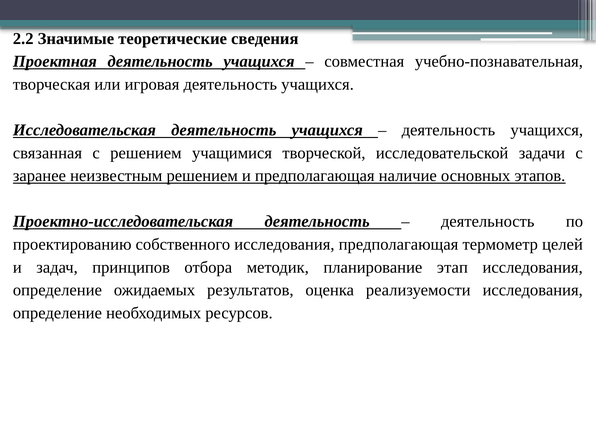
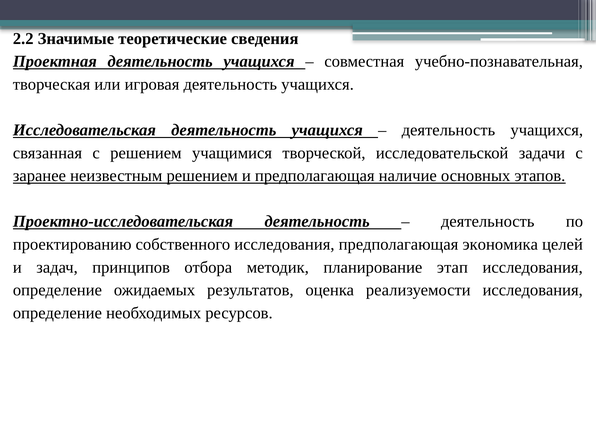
термометр: термометр -> экономика (500, 244)
